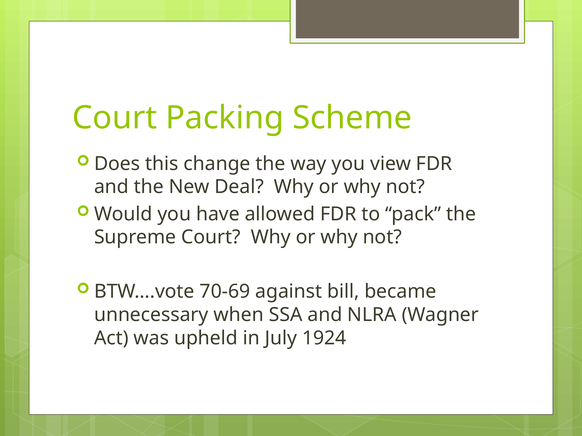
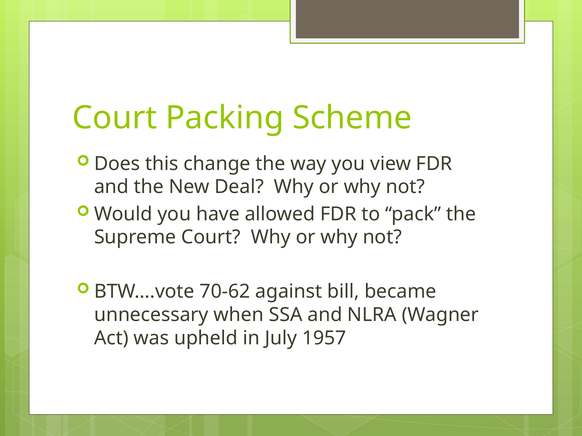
70-69: 70-69 -> 70-62 (225, 292)
1924: 1924 -> 1957 (324, 338)
